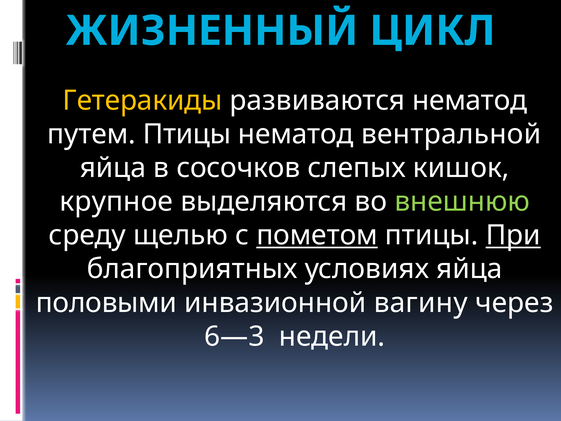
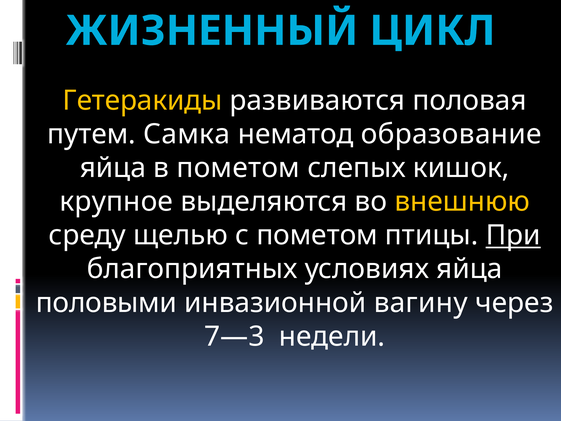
развиваются нематод: нематод -> половая (470, 101)
путем Птицы: Птицы -> Самка (187, 134)
вентральной: вентральной -> образование (451, 134)
в сосочков: сосочков -> пометом (238, 168)
внешнюю colour: light green -> yellow (462, 202)
пометом underline: present -> none (317, 235)
6—3: 6—3 -> 7—3 (234, 336)
